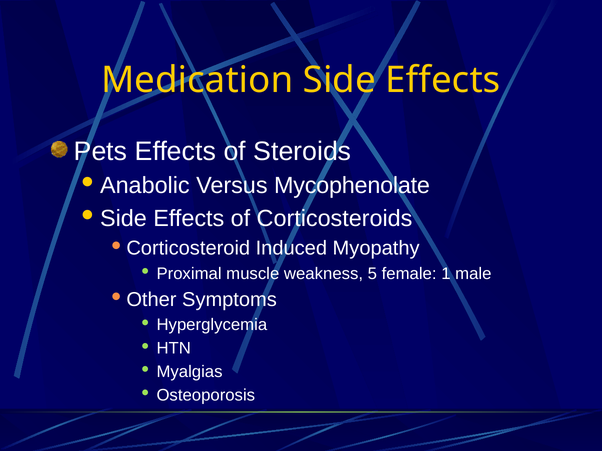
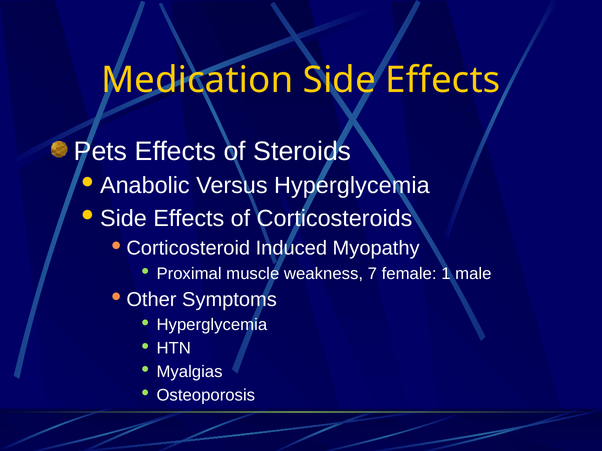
Versus Mycophenolate: Mycophenolate -> Hyperglycemia (352, 186)
5: 5 -> 7 (372, 274)
